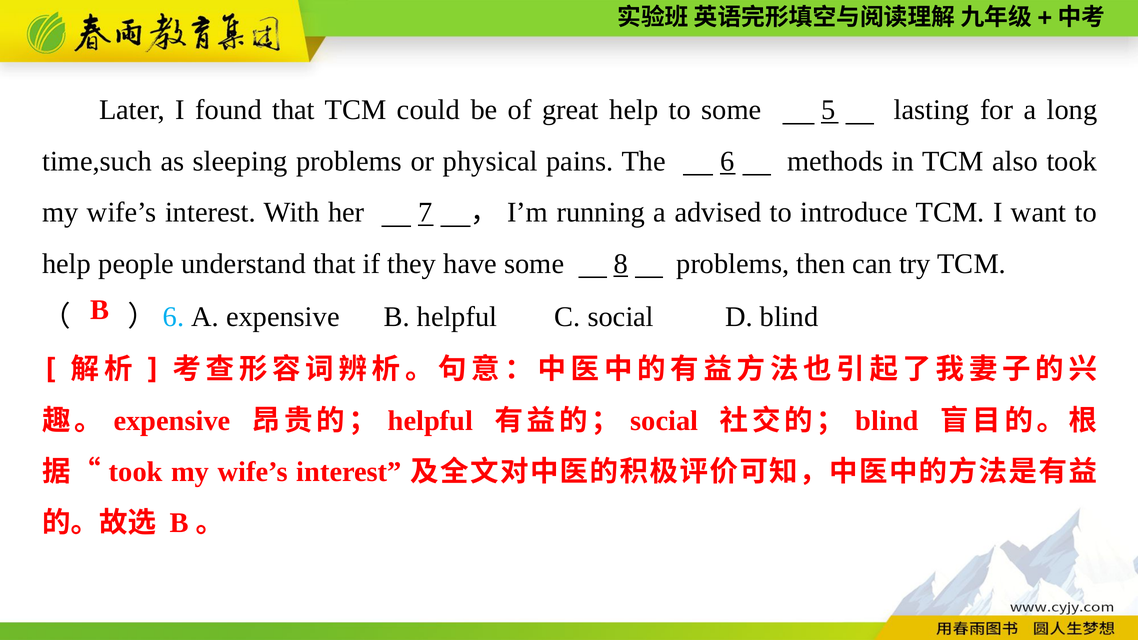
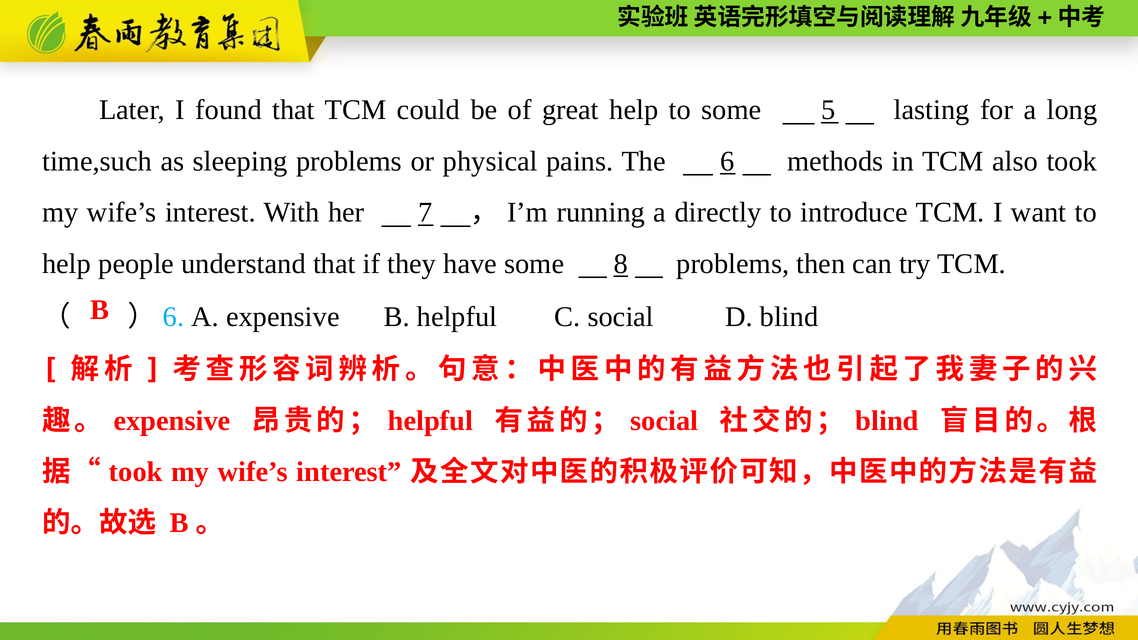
advised: advised -> directly (718, 213)
